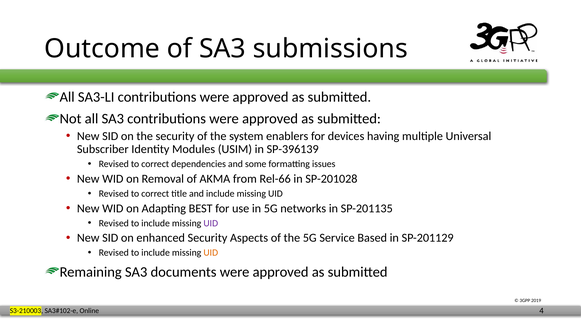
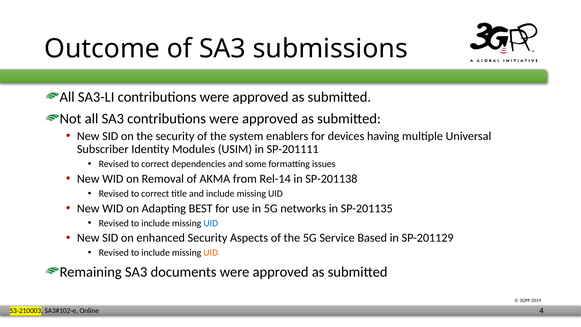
SP-396139: SP-396139 -> SP-201111 (293, 149)
Rel-66: Rel-66 -> Rel-14 (275, 179)
SP-201028: SP-201028 -> SP-201138 (331, 179)
UID colour: purple -> blue (211, 223)
